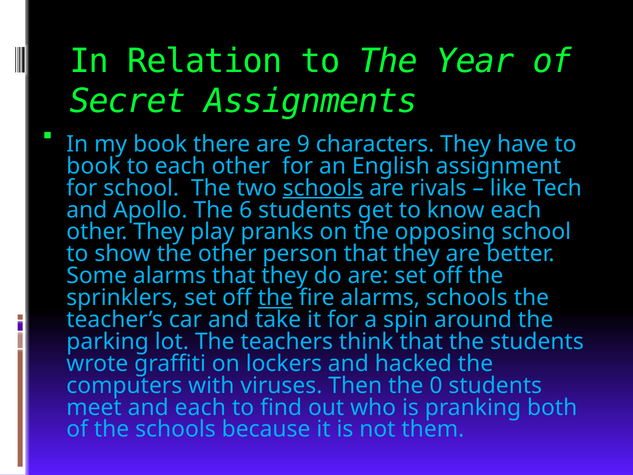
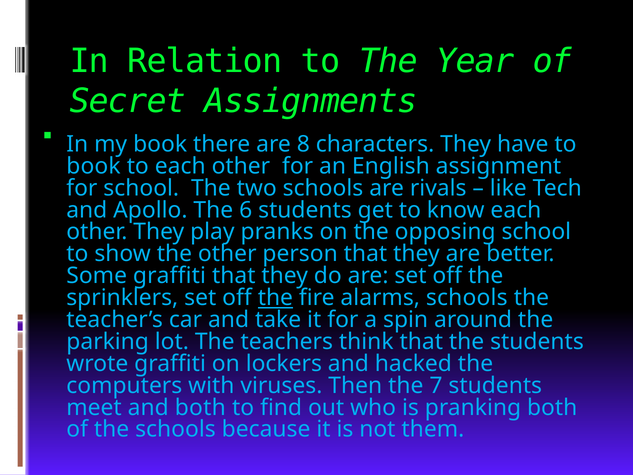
9: 9 -> 8 (303, 144)
schools underline: present -> none (323, 188)
Some alarms: alarms -> graffiti (169, 276)
0: 0 -> 7 (436, 385)
and each: each -> both (200, 407)
